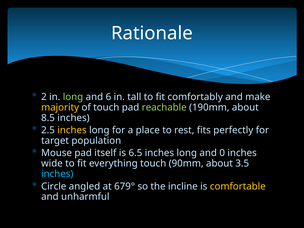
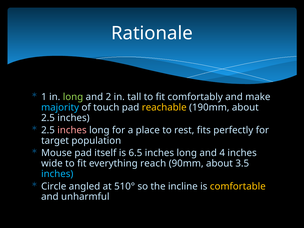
2: 2 -> 1 (44, 97)
6: 6 -> 2 (108, 97)
majority colour: yellow -> light blue (60, 107)
reachable colour: light green -> yellow (164, 107)
8.5: 8.5 -> 2.5 (48, 118)
inches colour: yellow -> pink (72, 130)
0: 0 -> 4 (222, 153)
everything touch: touch -> reach (153, 164)
679°: 679° -> 510° (125, 186)
